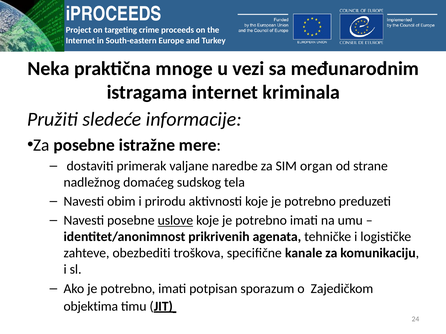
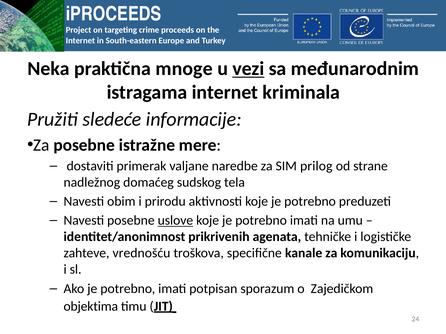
vezi underline: none -> present (248, 69)
organ: organ -> prilog (316, 166)
obezbediti: obezbediti -> vrednošću (141, 253)
